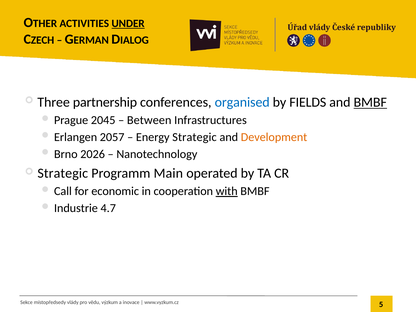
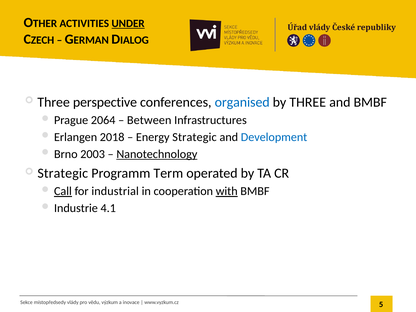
partnership: partnership -> perspective (105, 102)
by FIELDS: FIELDS -> THREE (308, 102)
BMBF underline: present -> none (370, 102)
2045: 2045 -> 2064 (103, 120)
2057: 2057 -> 2018 (112, 137)
Development colour: orange -> blue (274, 137)
2026: 2026 -> 2003 (93, 154)
Nanotechnology underline: none -> present (157, 154)
Main: Main -> Term (168, 173)
Call underline: none -> present (63, 191)
economic: economic -> industrial (115, 191)
4.7: 4.7 -> 4.1 (108, 208)
